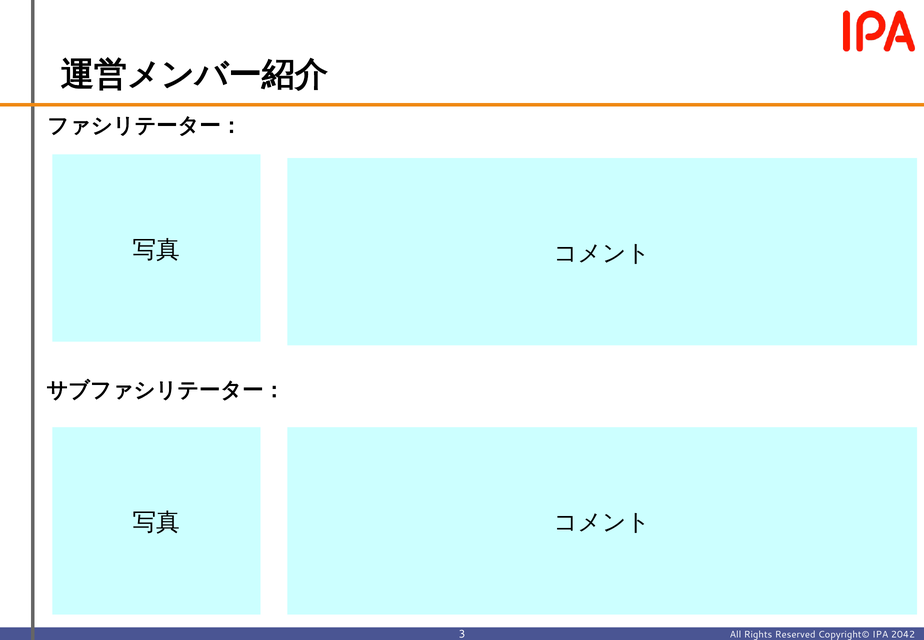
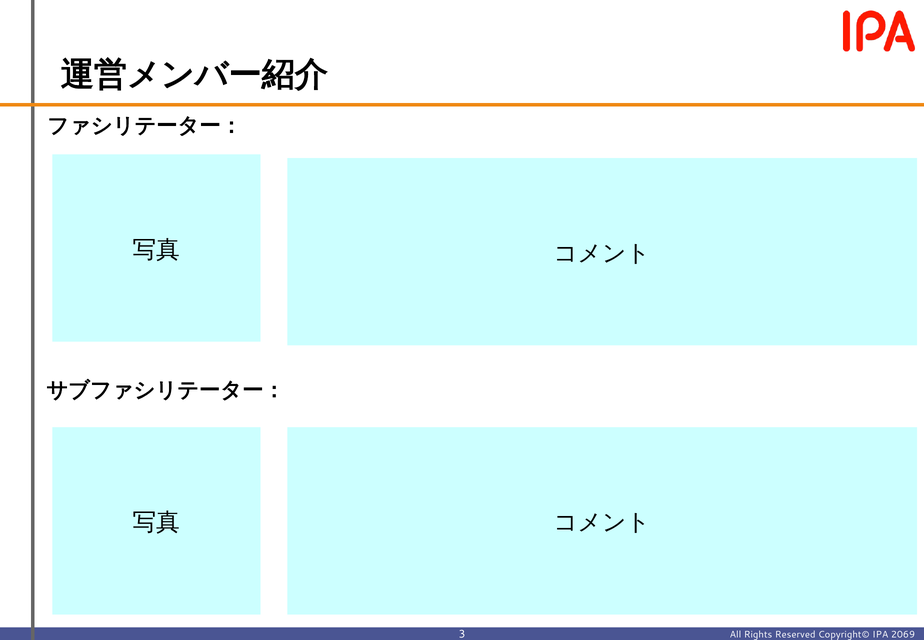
2042: 2042 -> 2069 (903, 635)
